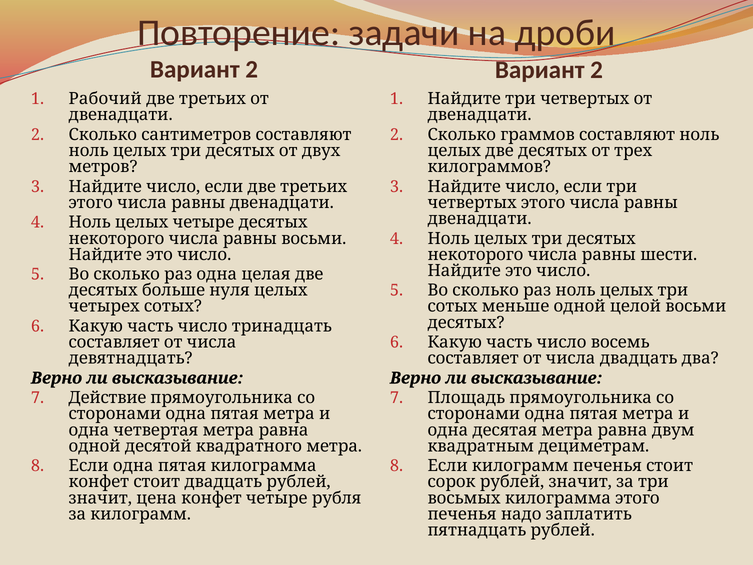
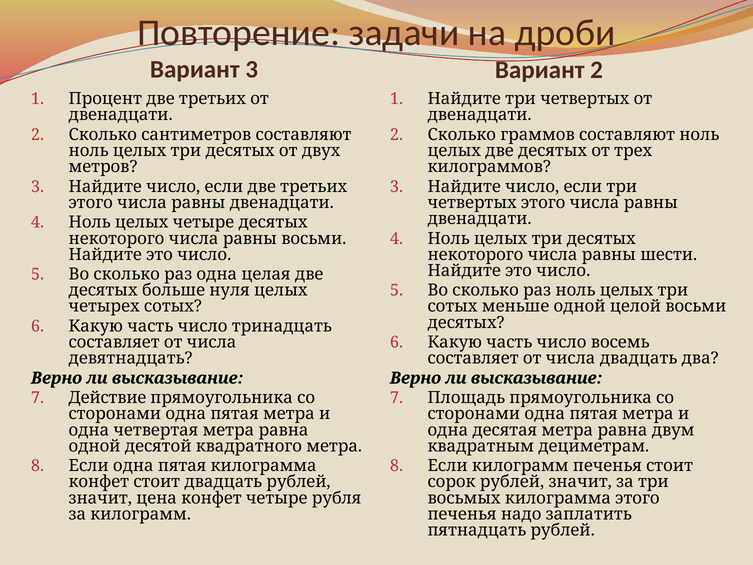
2: 2 -> 3 (252, 69)
Рабочий: Рабочий -> Процент (105, 99)
